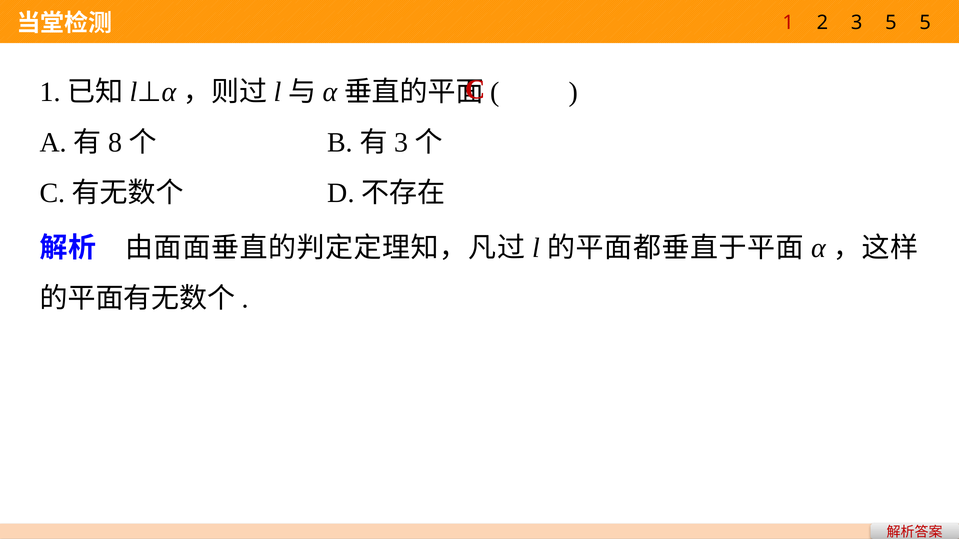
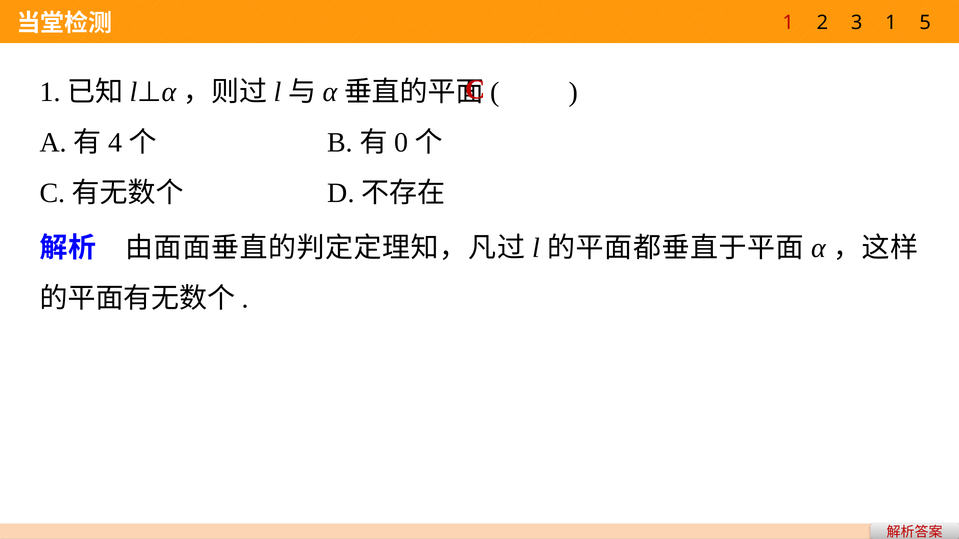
3 5: 5 -> 1 (891, 23)
8: 8 -> 4 (115, 143)
3: 3 -> 0 (401, 143)
